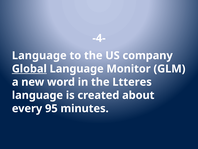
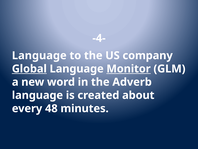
Monitor underline: none -> present (129, 69)
Ltteres: Ltteres -> Adverb (132, 82)
95: 95 -> 48 (51, 108)
